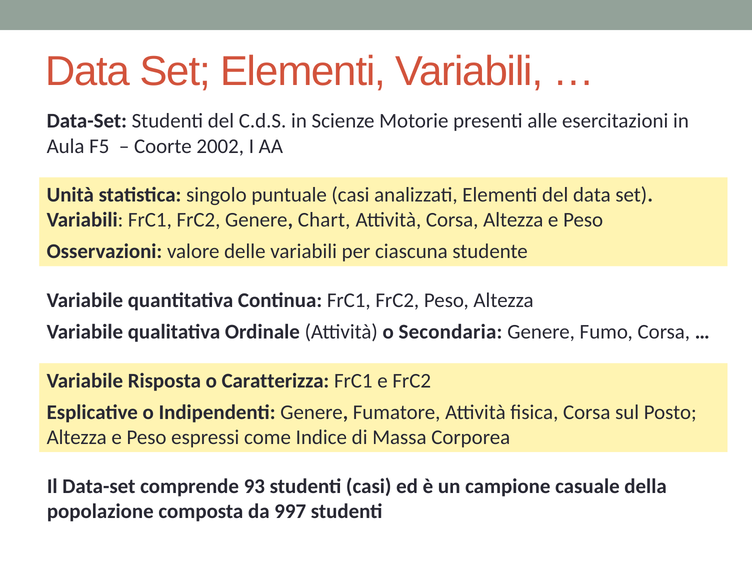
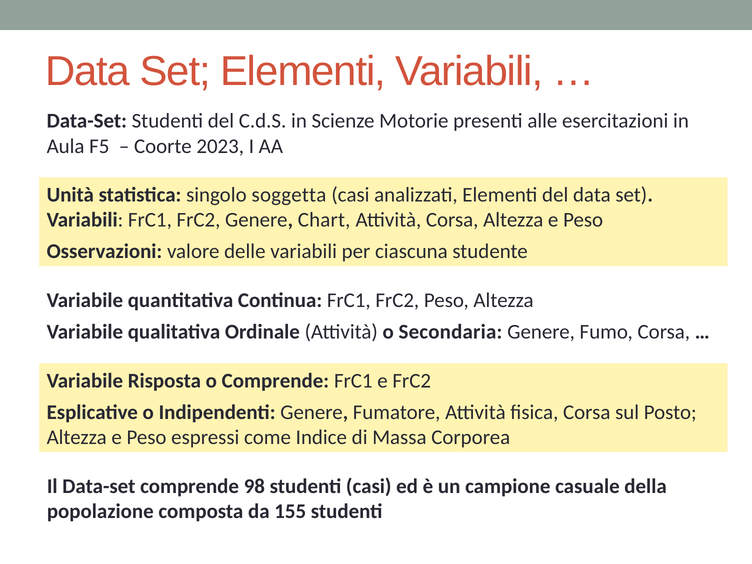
2002: 2002 -> 2023 (220, 146)
puntuale: puntuale -> soggetta (289, 195)
o Caratterizza: Caratterizza -> Comprende (275, 381)
93: 93 -> 98 (254, 486)
997: 997 -> 155 (290, 511)
